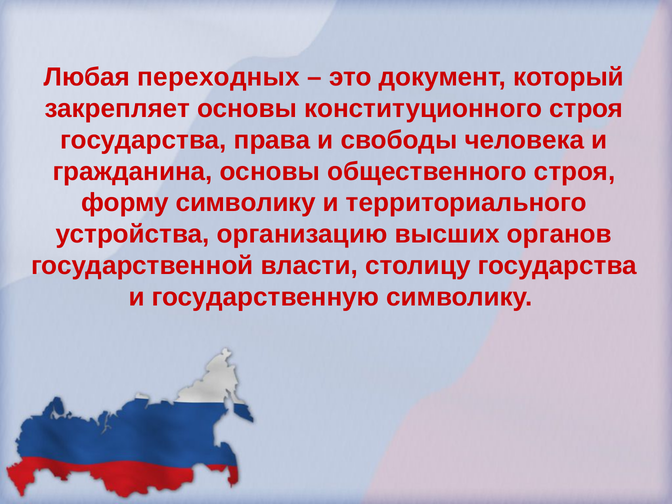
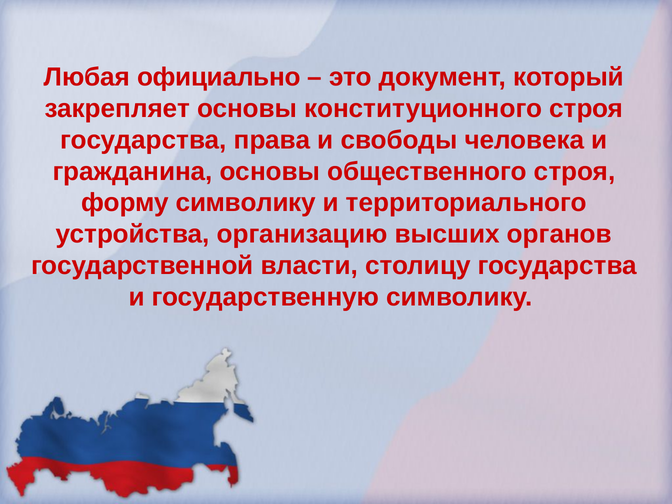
переходных: переходных -> официально (219, 77)
